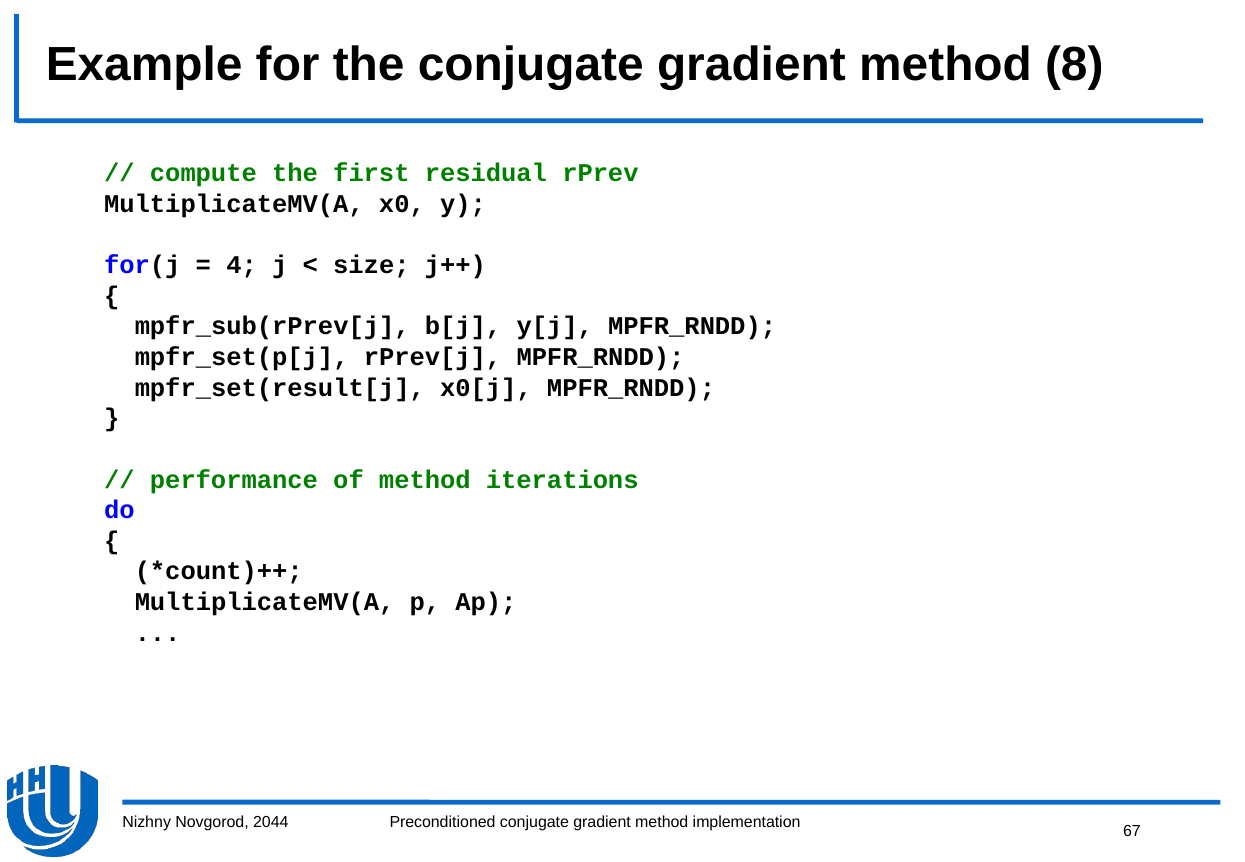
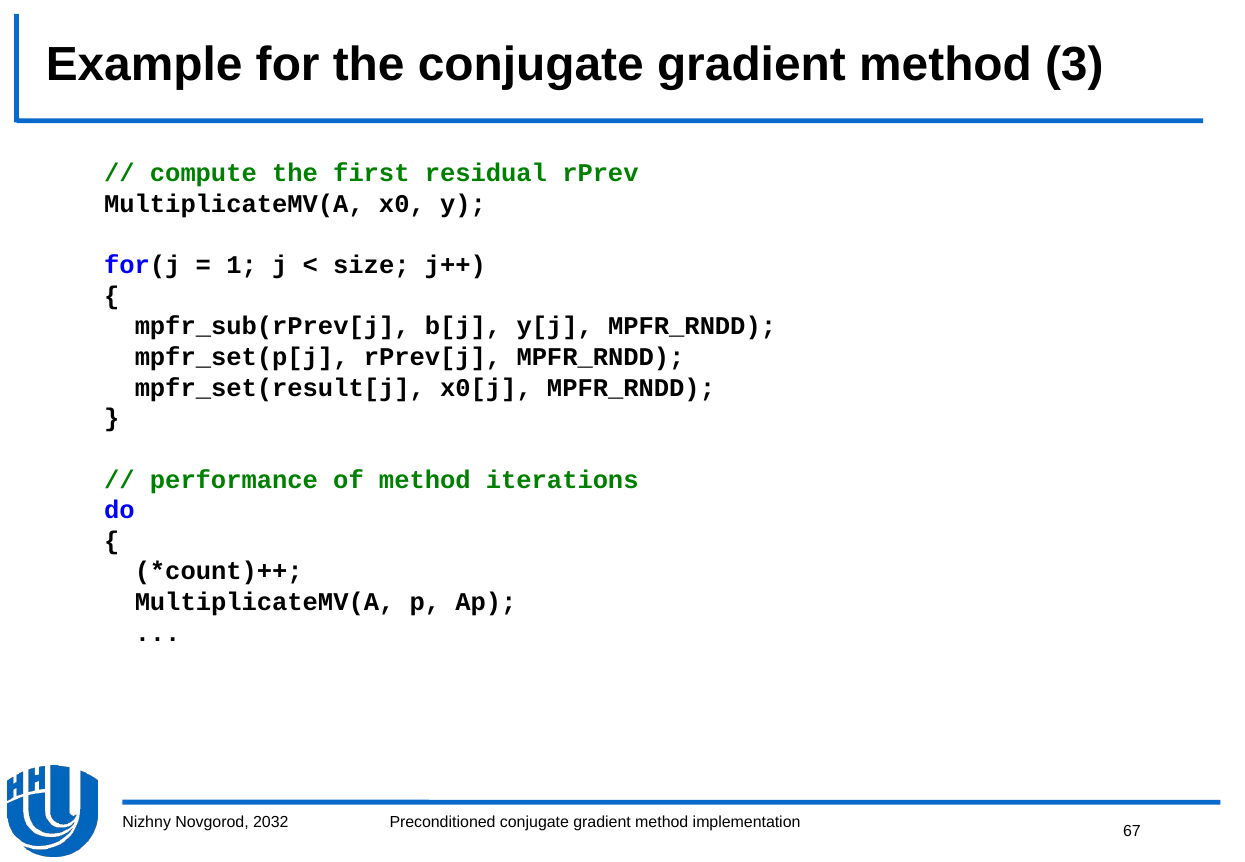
8: 8 -> 3 (1074, 65)
4: 4 -> 1 (242, 265)
2044: 2044 -> 2032 (271, 822)
